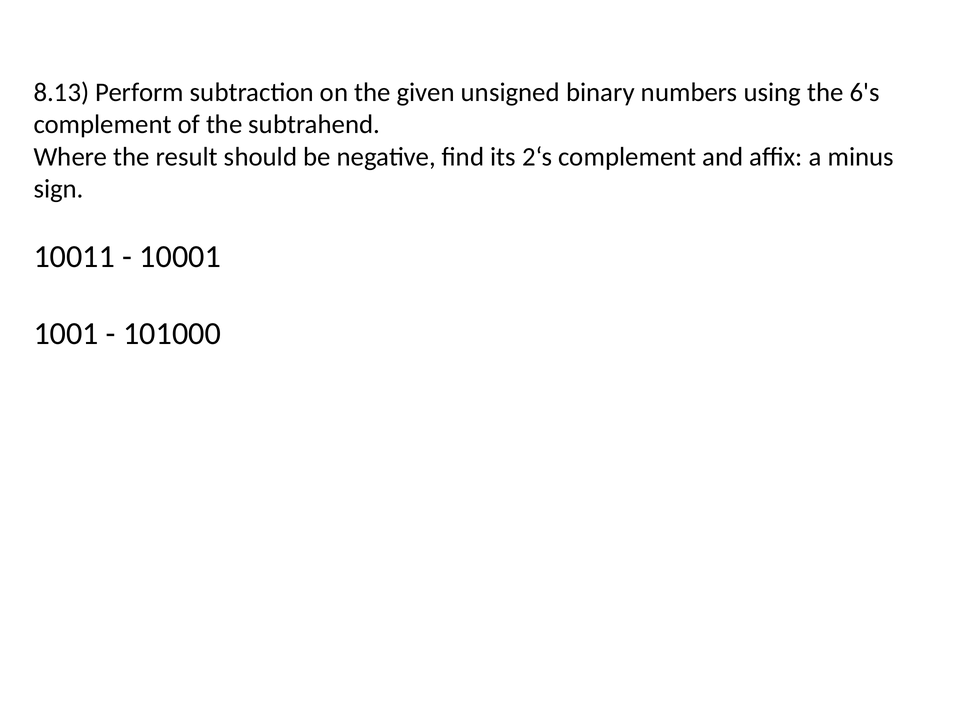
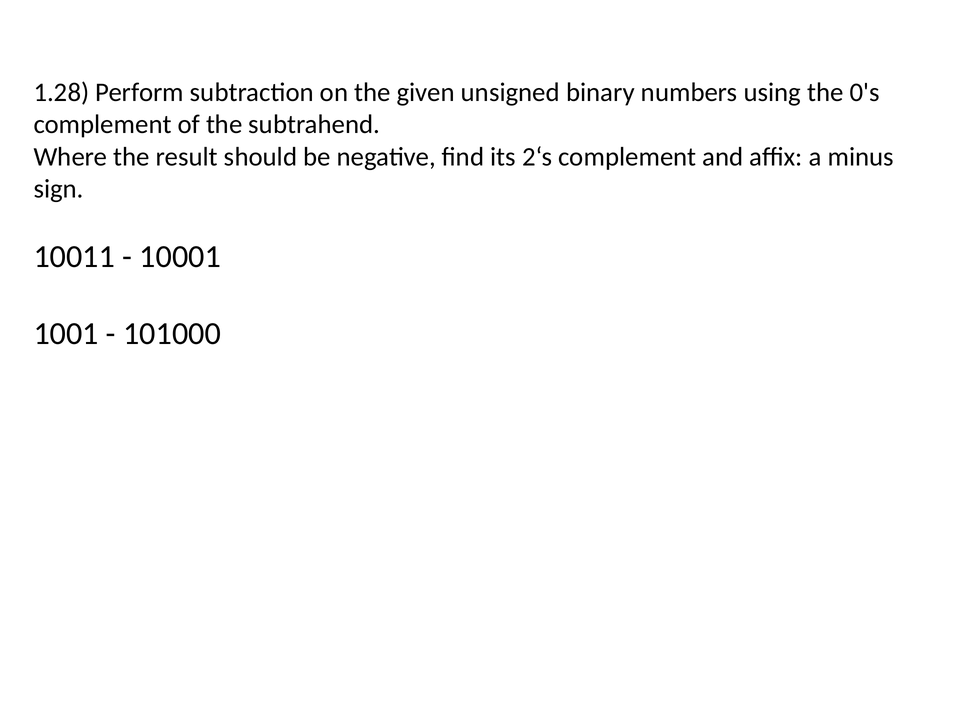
8.13: 8.13 -> 1.28 (61, 93)
6's: 6's -> 0's (865, 93)
